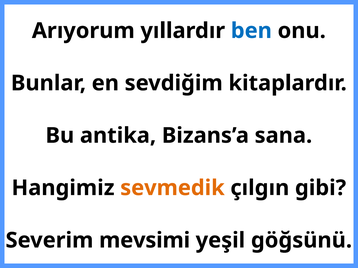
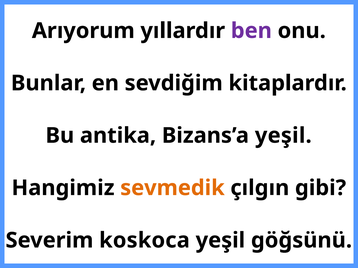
ben colour: blue -> purple (251, 31)
Bizans’a sana: sana -> yeşil (283, 136)
mevsimi: mevsimi -> koskoca (144, 241)
